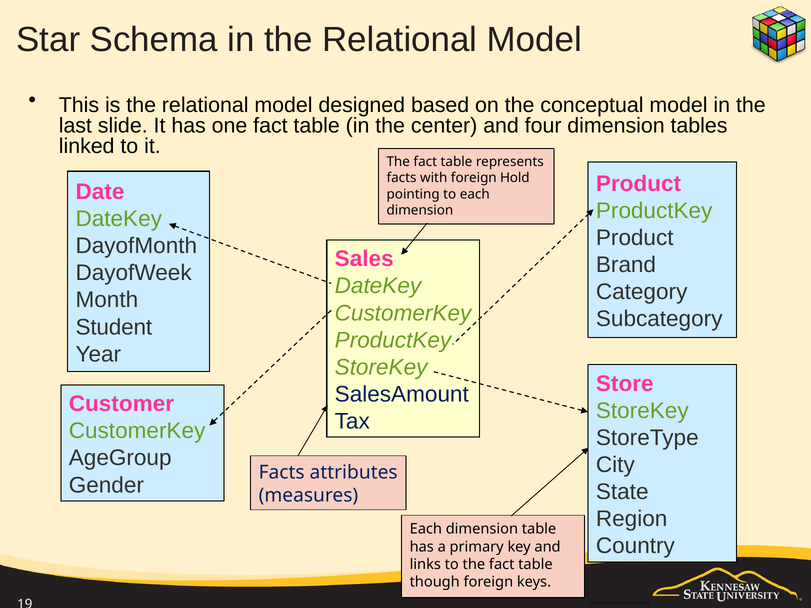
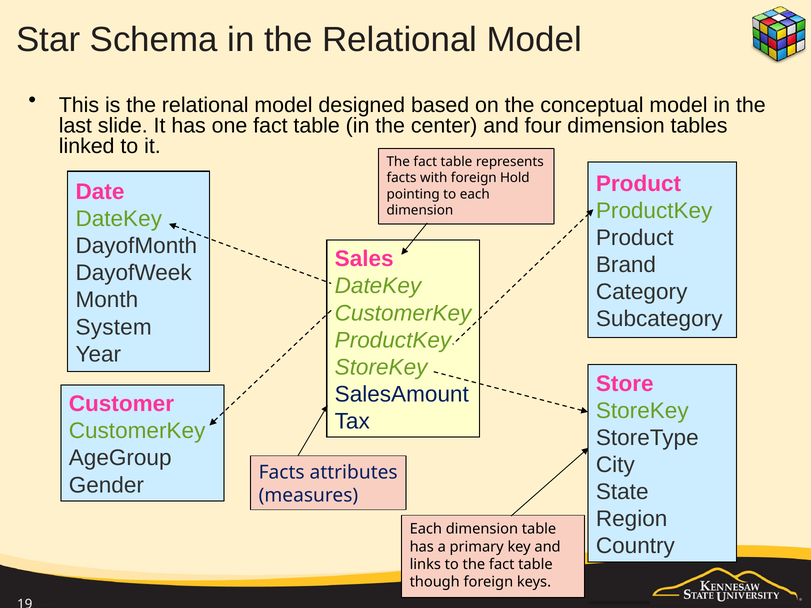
Student: Student -> System (114, 327)
